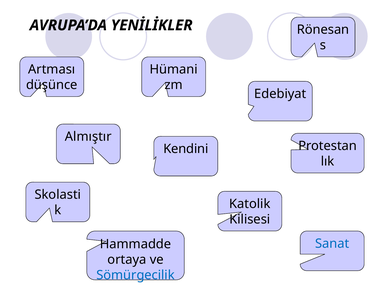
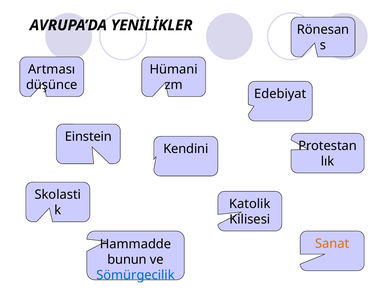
Almıştır: Almıştır -> Einstein (88, 136)
Sanat colour: blue -> orange (332, 243)
ortaya: ortaya -> bunun (127, 259)
